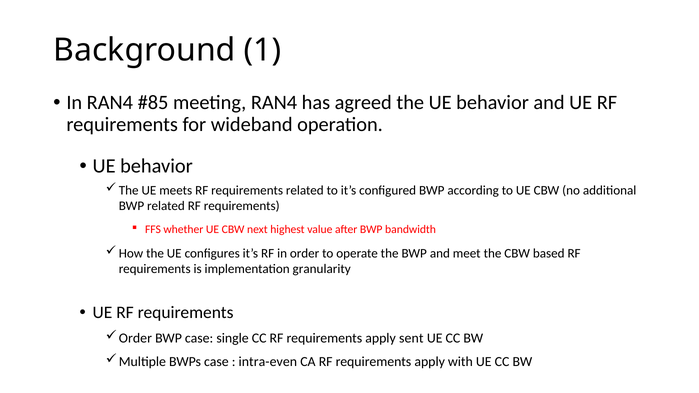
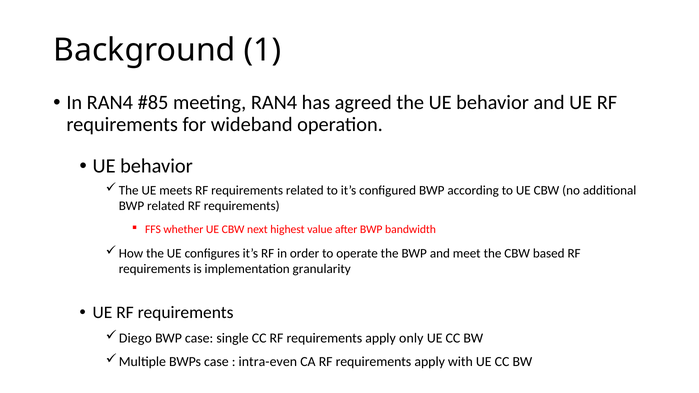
Order: Order -> Diego (135, 339)
sent: sent -> only (411, 339)
